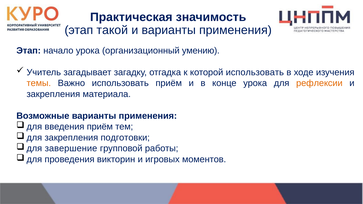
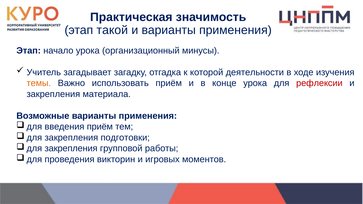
умению: умению -> минусы (201, 51)
которой использовать: использовать -> деятельности (255, 72)
рефлексии colour: orange -> red (319, 83)
завершение: завершение -> закрепления (71, 149)
